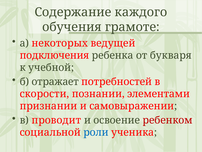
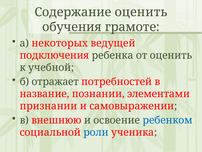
Содержание каждого: каждого -> оценить (141, 12)
от букваря: букваря -> оценить (171, 55)
скорости: скорости -> название (44, 94)
проводит: проводит -> внешнюю (56, 120)
ребенком colour: red -> blue (168, 120)
